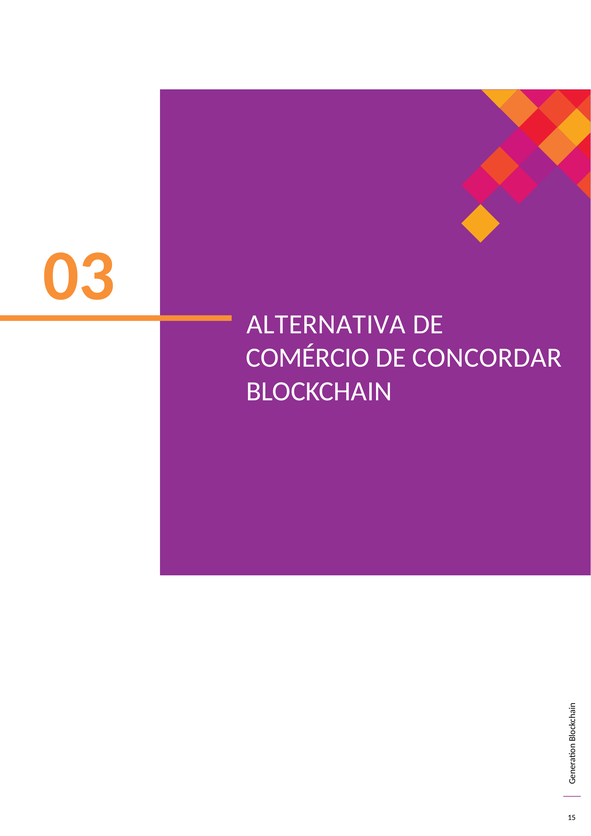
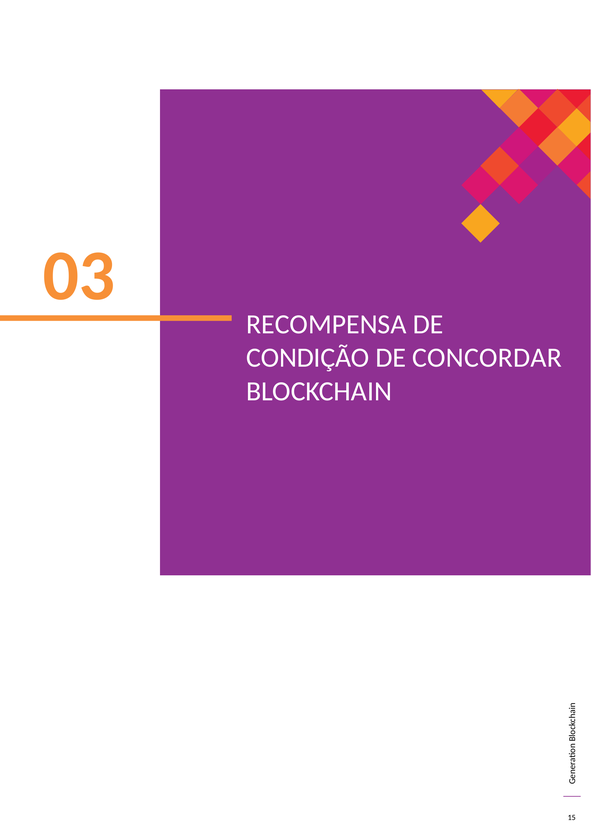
ALTERNATIVA: ALTERNATIVA -> RECOMPENSA (326, 324)
COMÉRCIO: COMÉRCIO -> CONDIÇÃO (308, 358)
